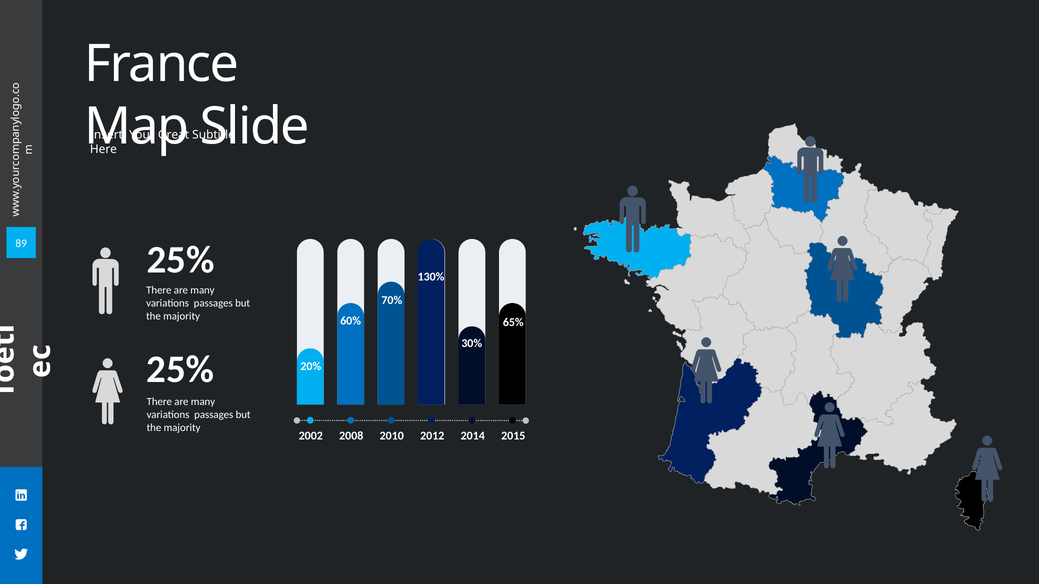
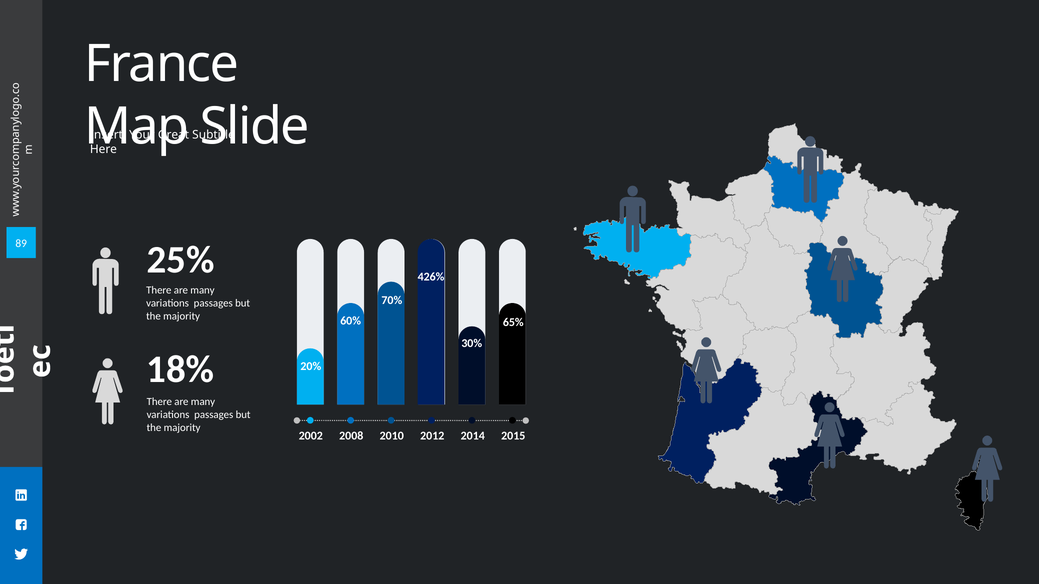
130%: 130% -> 426% (431, 277)
25%: 25% -> 18% (180, 370)
